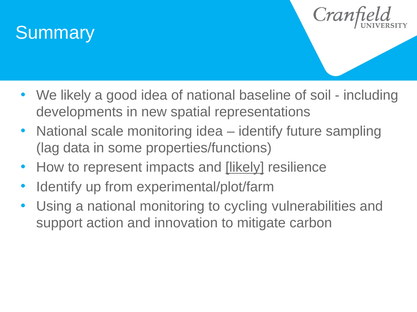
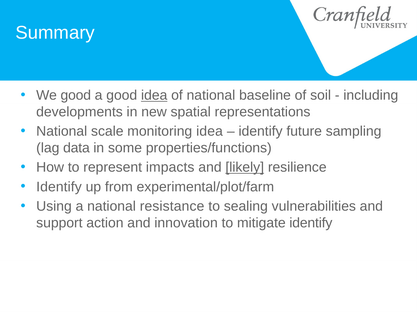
We likely: likely -> good (76, 96)
idea underline: none -> present (154, 96)
national monitoring: monitoring -> resistance (172, 207)
cycling: cycling -> sealing (246, 207)
mitigate carbon: carbon -> identify (311, 223)
